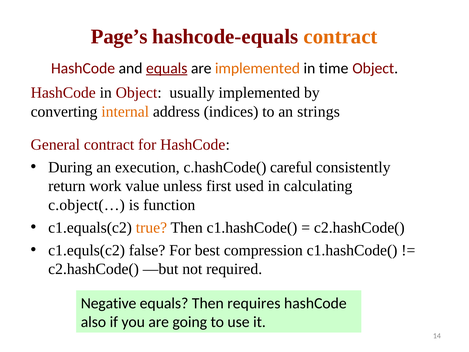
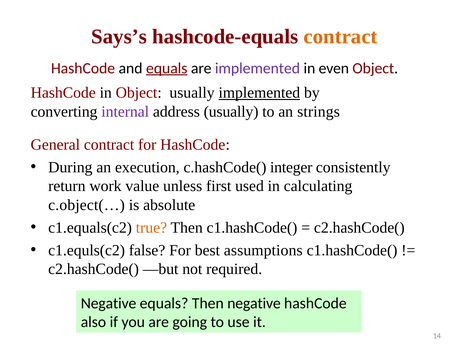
Page’s: Page’s -> Says’s (119, 37)
implemented colour: orange -> purple (257, 68)
time: time -> even (334, 68)
implemented underline: none -> present (259, 93)
internal colour: orange -> purple (125, 111)
address indices: indices -> usually (231, 111)
careful: careful -> integer (291, 167)
function: function -> absolute (169, 205)
compression: compression -> assumptions (263, 250)
Then requires: requires -> negative (254, 303)
